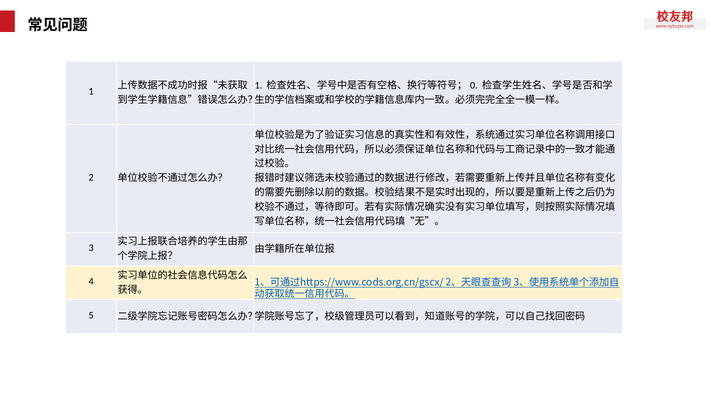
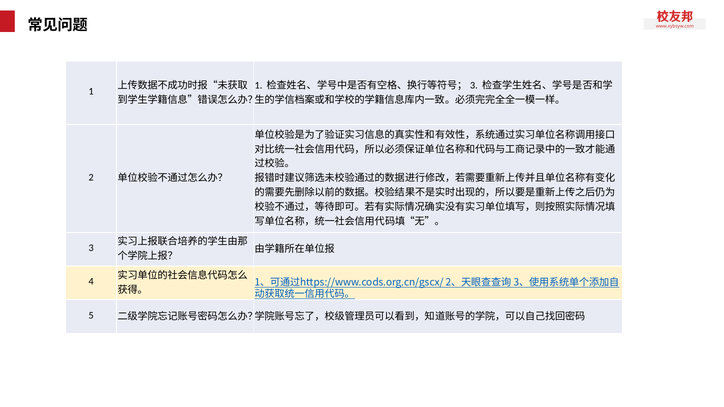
0: 0 -> 3 (474, 85)
